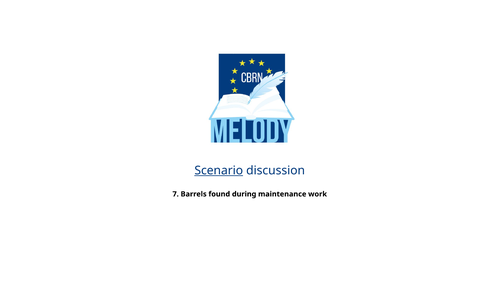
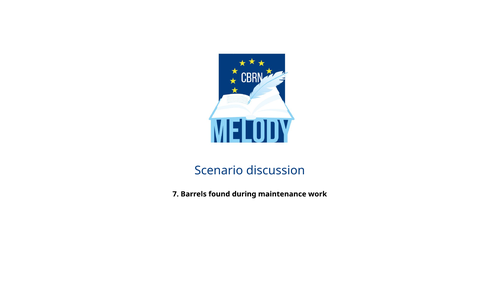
Scenario underline: present -> none (219, 171)
